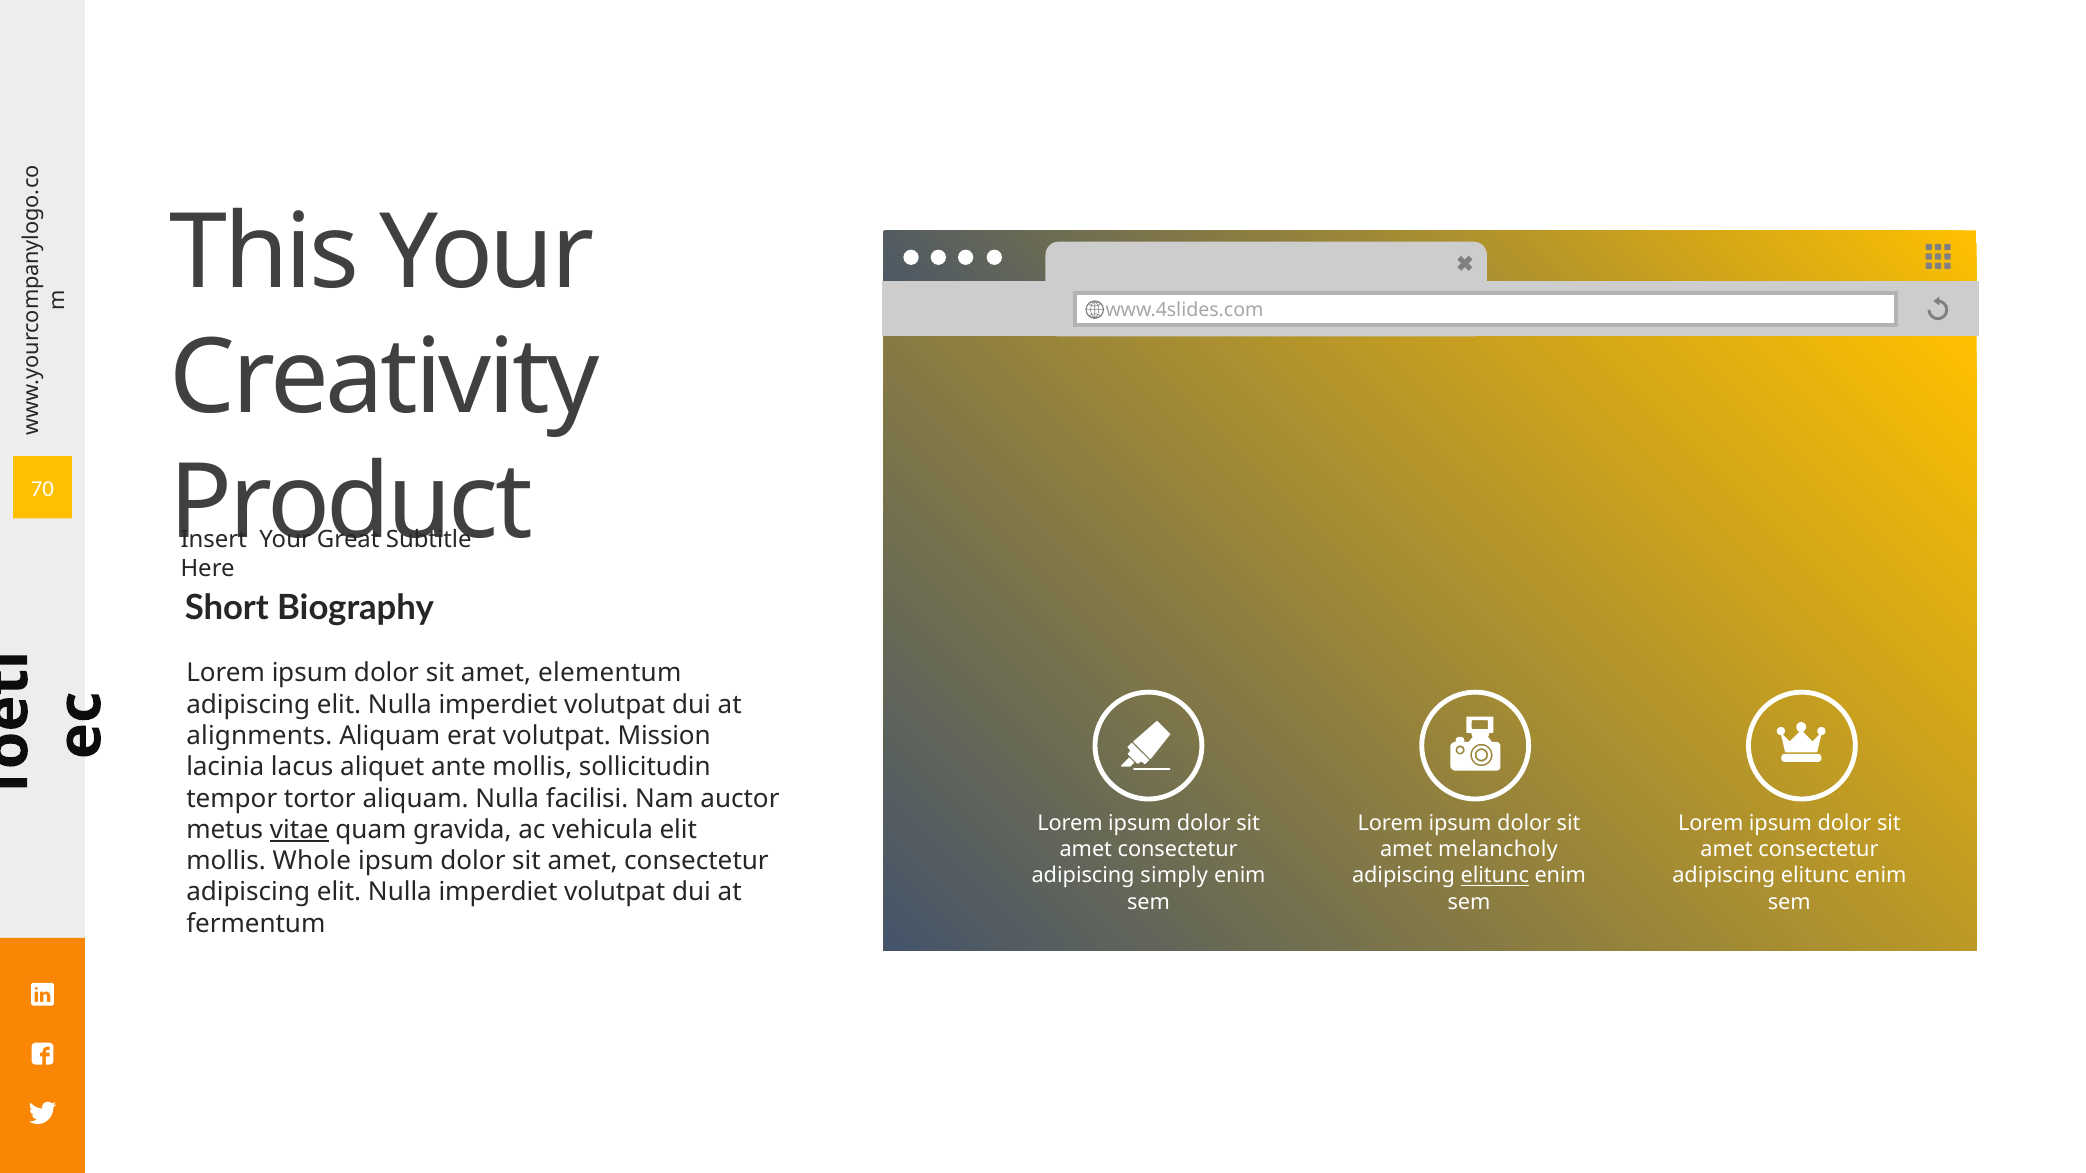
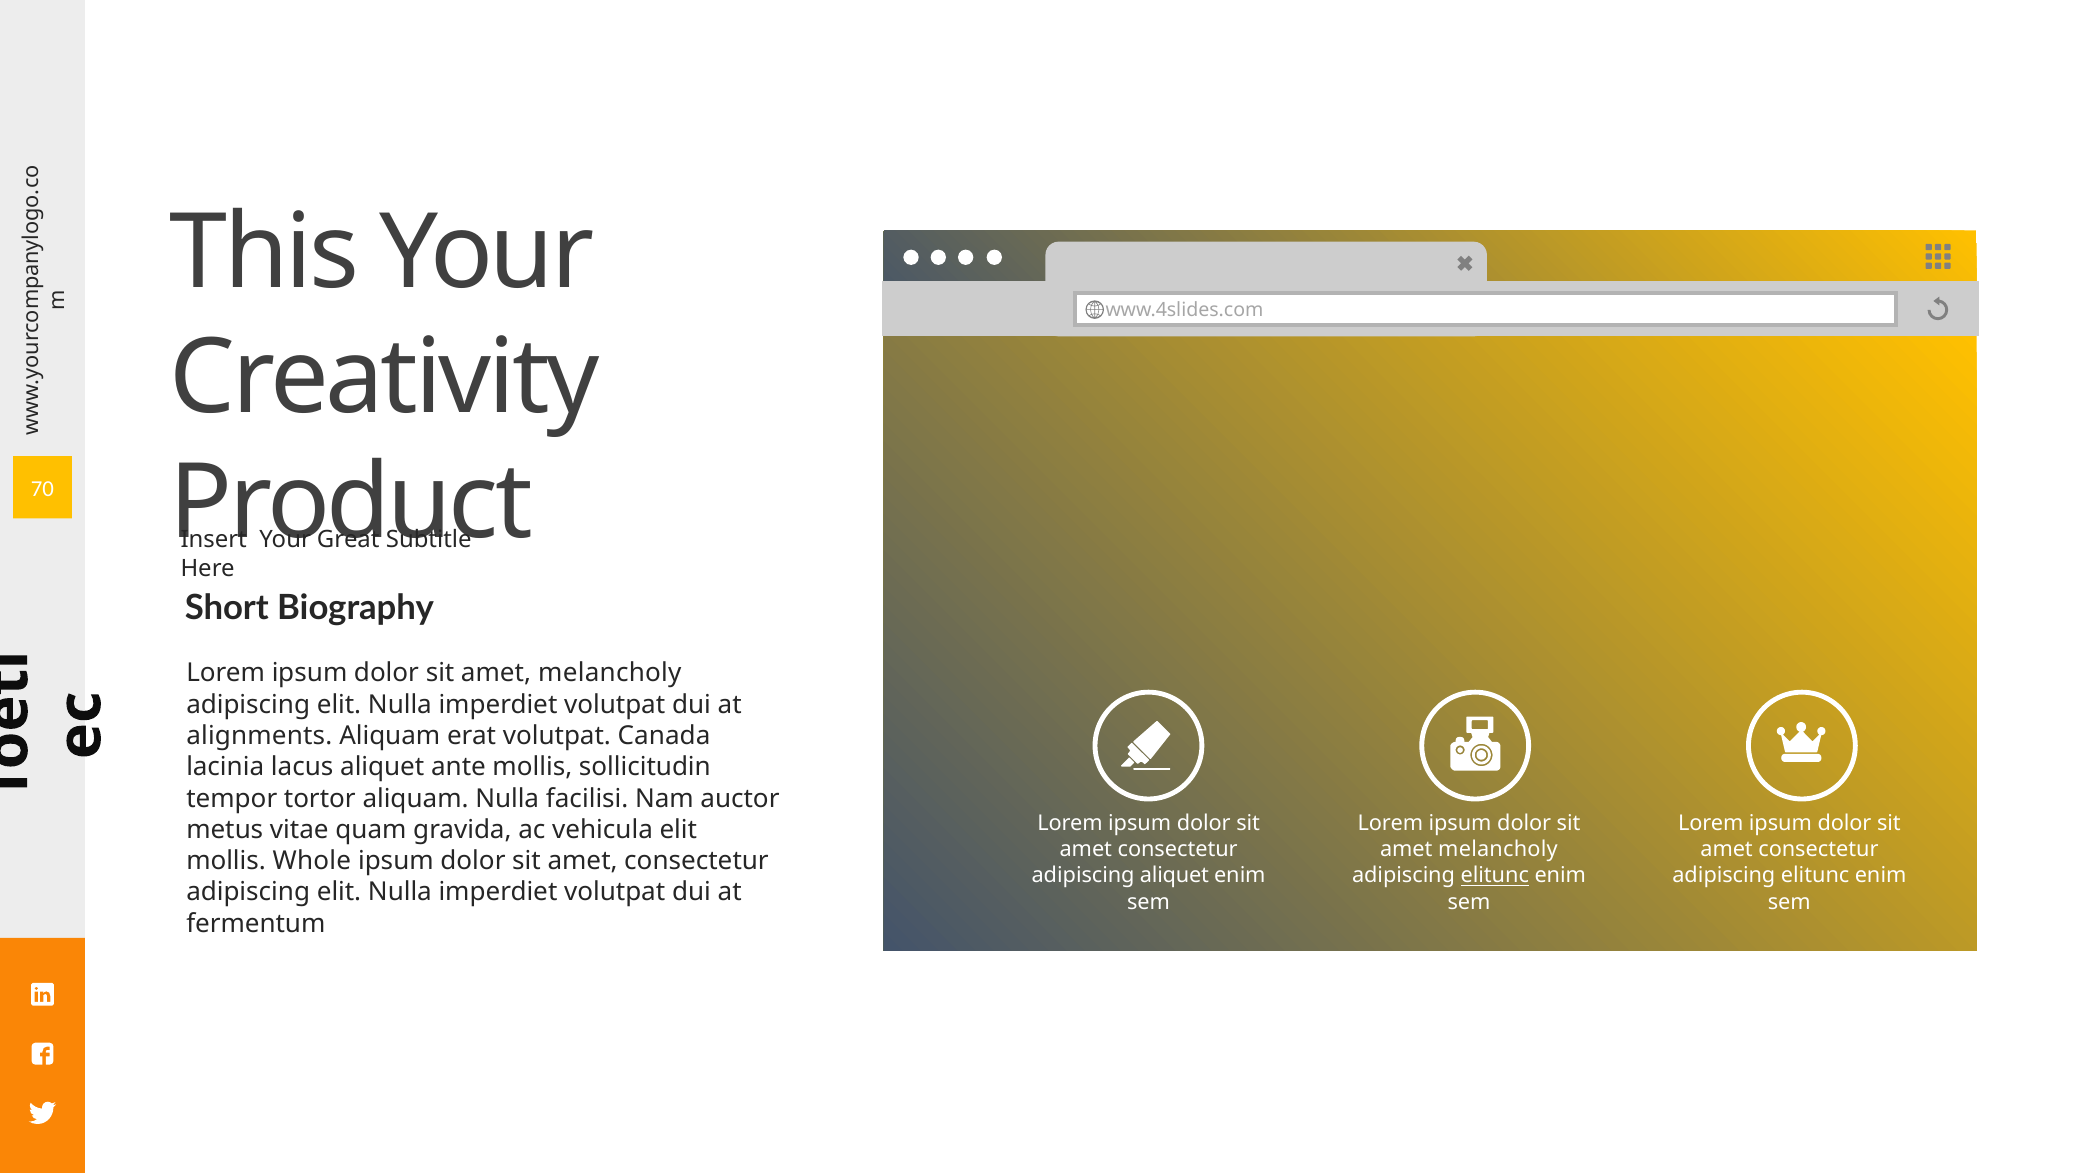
elementum: elementum -> melancholy (610, 673)
Mission: Mission -> Canada (664, 736)
vitae underline: present -> none (299, 830)
adipiscing simply: simply -> aliquet (1174, 876)
